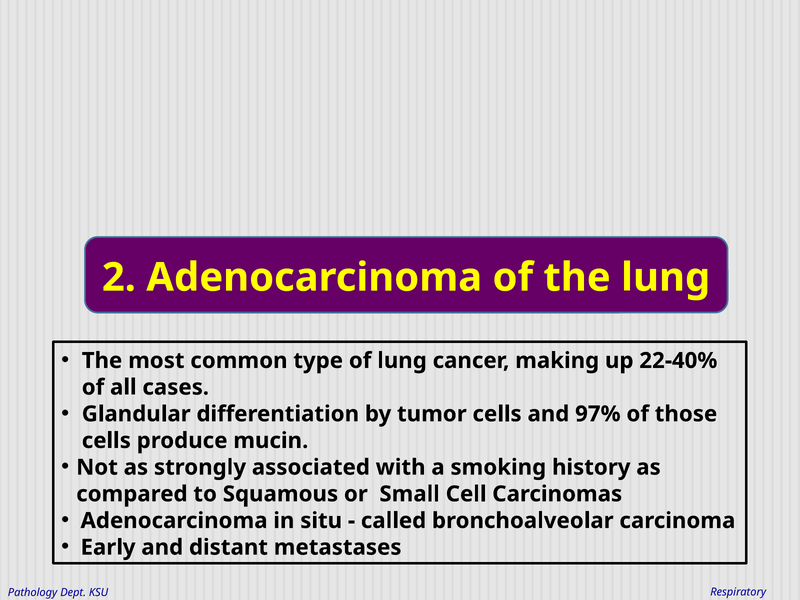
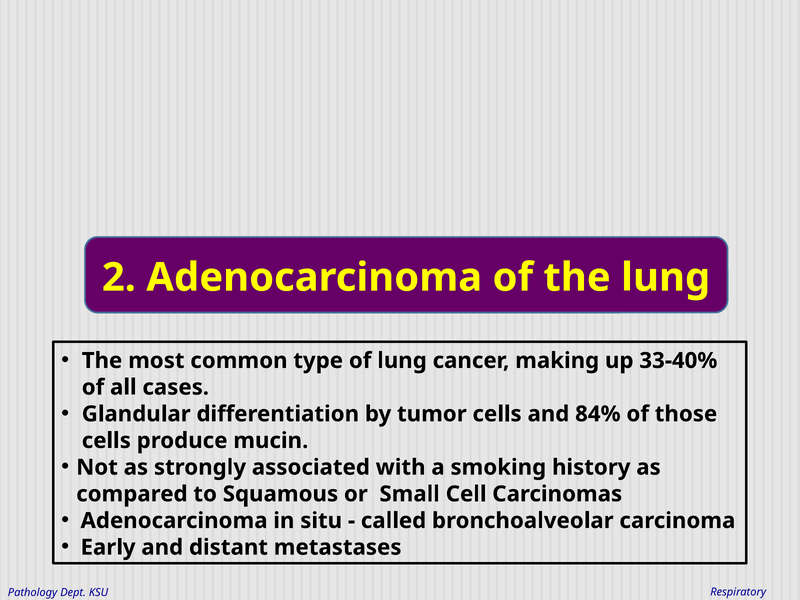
22-40%: 22-40% -> 33-40% (678, 361)
97%: 97% -> 84% (598, 414)
